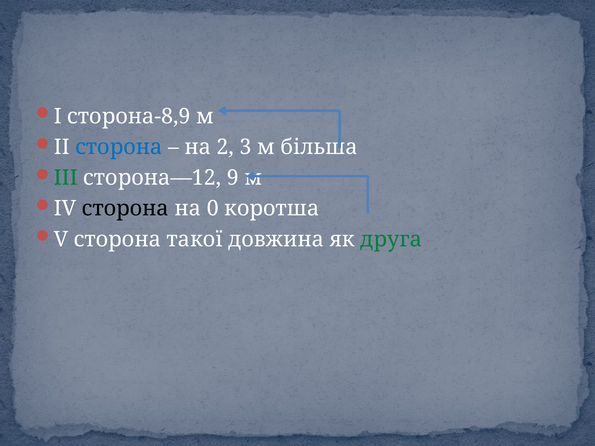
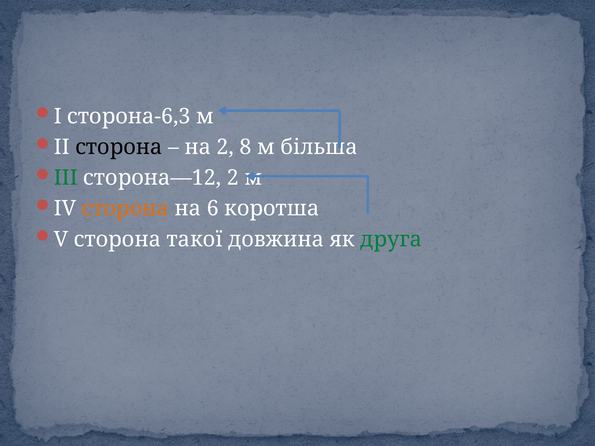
сторона-8,9: сторона-8,9 -> сторона-6,3 (129, 116)
сторона colour: blue -> black (119, 147)
3: 3 -> 8 (246, 147)
сторона—12 9: 9 -> 2 (233, 178)
сторона colour: black -> orange (125, 209)
0: 0 -> 6 (213, 209)
